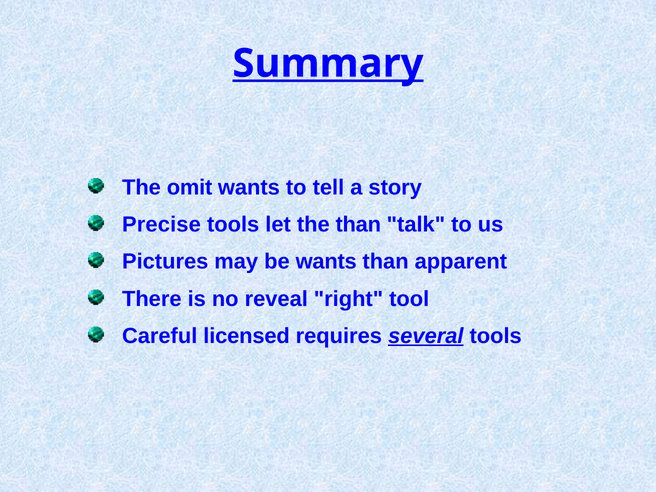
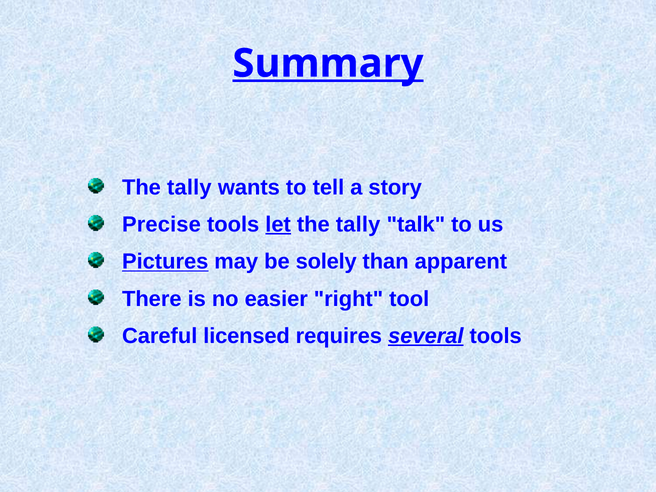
omit: omit -> tally (189, 187)
let underline: none -> present (278, 224)
than: than -> tally (358, 224)
Pictures underline: none -> present (165, 262)
be wants: wants -> solely (326, 262)
reveal: reveal -> easier (276, 299)
